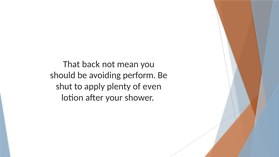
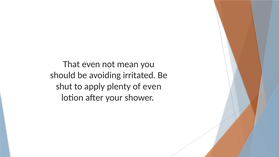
That back: back -> even (91, 64)
perform: perform -> irritated (139, 75)
